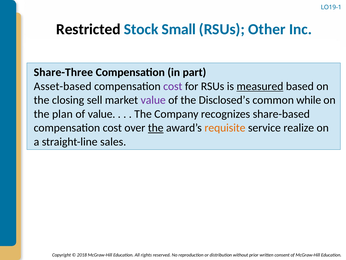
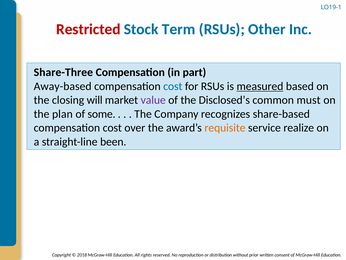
Restricted colour: black -> red (88, 29)
Small: Small -> Term (179, 29)
Asset-based: Asset-based -> Away-based (63, 86)
cost colour: purple -> blue (173, 86)
sell: sell -> will (95, 100)
while: while -> must (309, 100)
of value: value -> some (102, 114)
the underline: present -> none (156, 128)
sales: sales -> been (113, 141)
